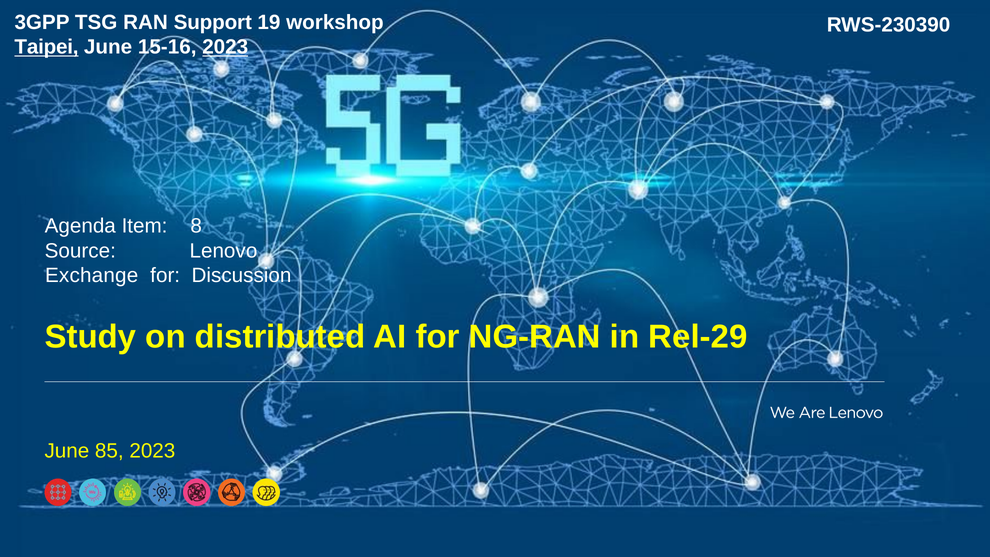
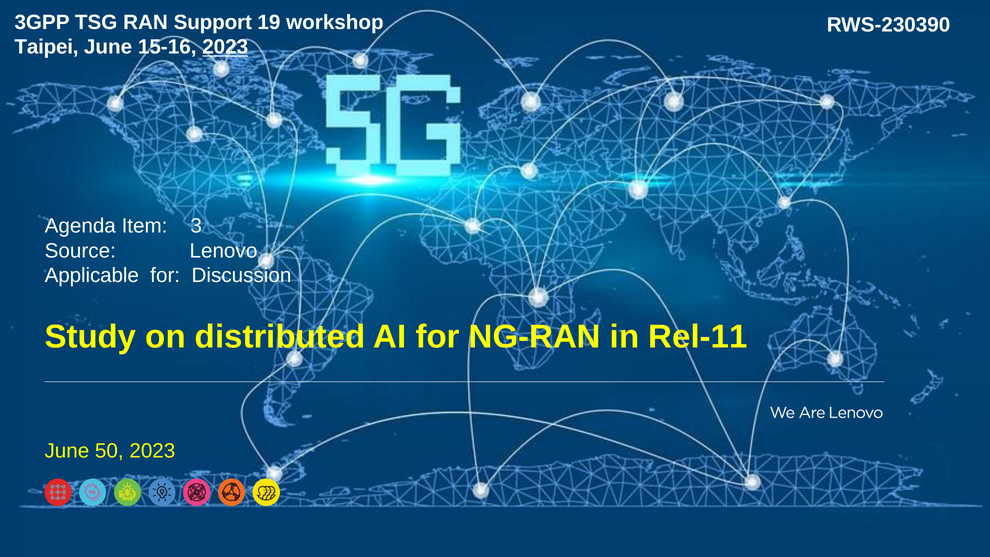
Taipei underline: present -> none (47, 47)
8: 8 -> 3 (196, 226)
Exchange: Exchange -> Applicable (92, 276)
Rel-29: Rel-29 -> Rel-11 (698, 337)
85: 85 -> 50 (109, 451)
